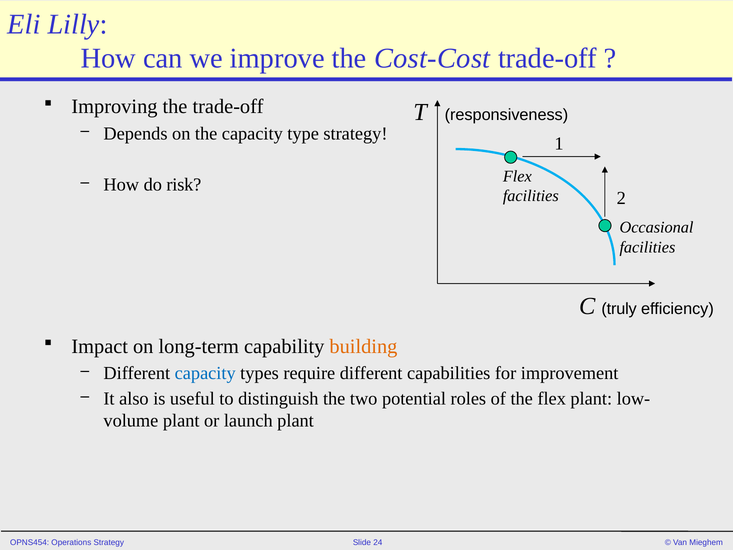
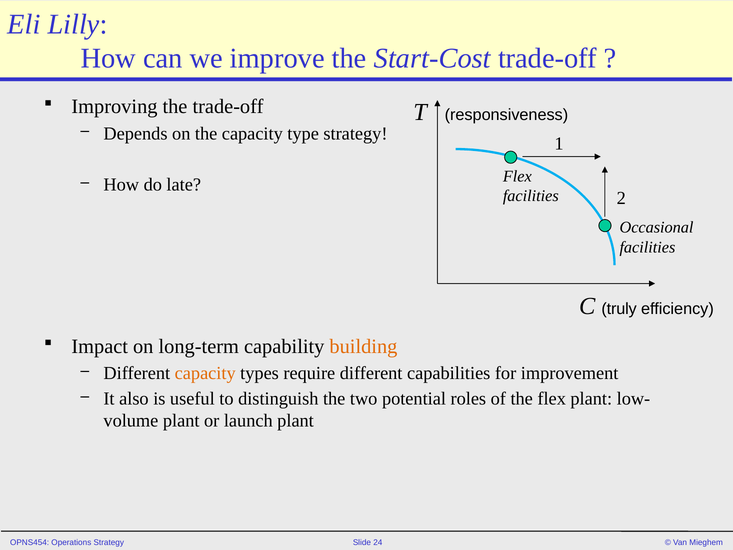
Cost-Cost: Cost-Cost -> Start-Cost (432, 58)
risk: risk -> late (184, 185)
capacity colour: blue -> orange (205, 373)
